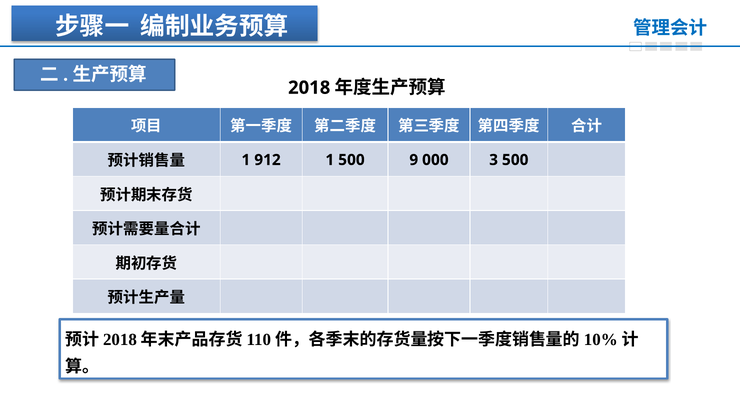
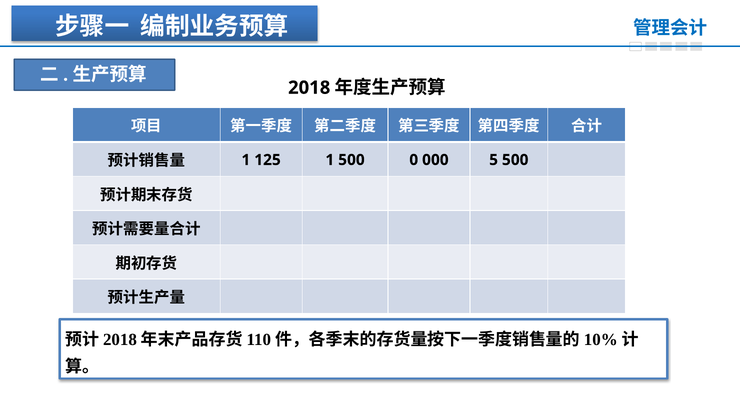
912: 912 -> 125 (268, 160)
9: 9 -> 0 (414, 160)
3: 3 -> 5 (494, 160)
